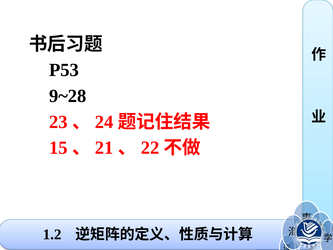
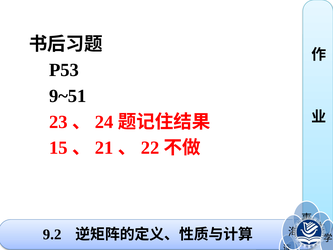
9~28: 9~28 -> 9~51 (68, 96)
1.2: 1.2 -> 9.2 (52, 234)
